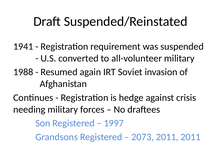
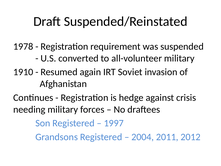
1941: 1941 -> 1978 (23, 46)
1988: 1988 -> 1910 (23, 72)
2073: 2073 -> 2004 (143, 137)
2011 2011: 2011 -> 2012 (191, 137)
